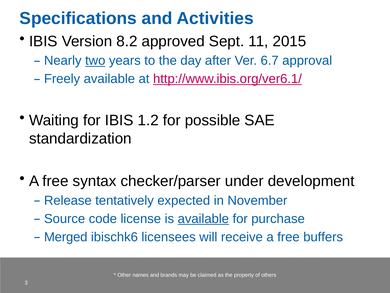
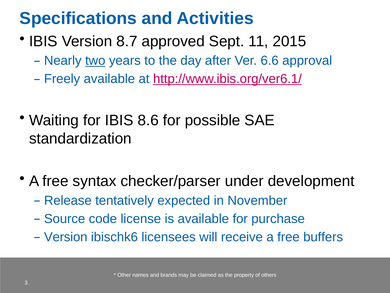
8.2: 8.2 -> 8.7 (127, 41)
6.7: 6.7 -> 6.6 (270, 61)
1.2: 1.2 -> 8.6 (148, 120)
available underline: present -> none (203, 218)
Merged: Merged -> Version (66, 237)
